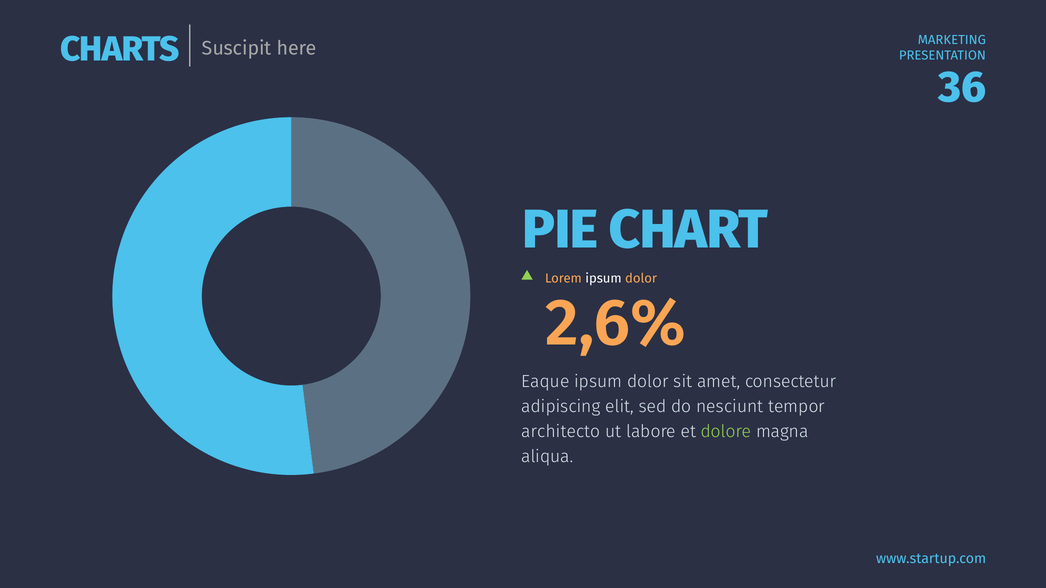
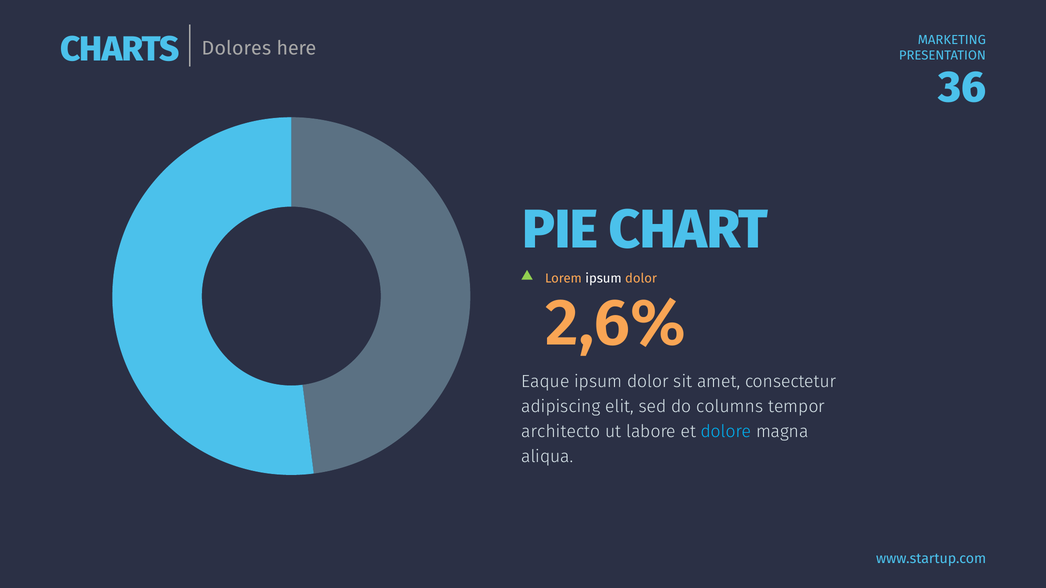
Suscipit: Suscipit -> Dolores (237, 48)
nesciunt: nesciunt -> columns (730, 407)
dolore colour: light green -> light blue (726, 432)
